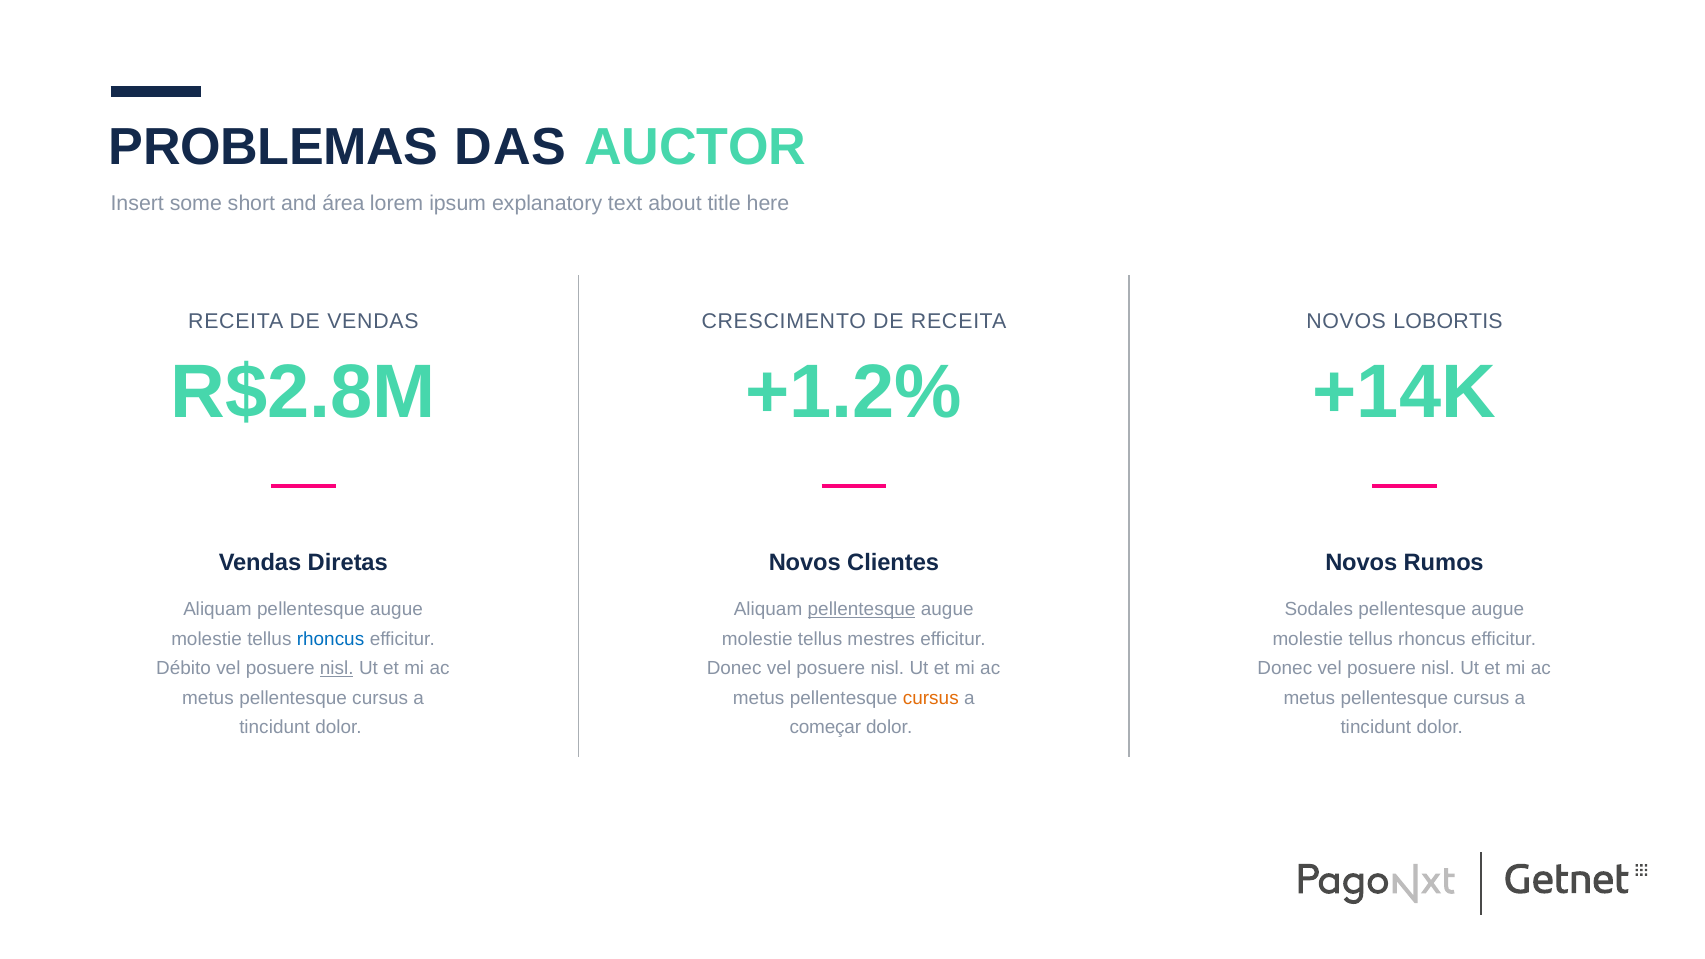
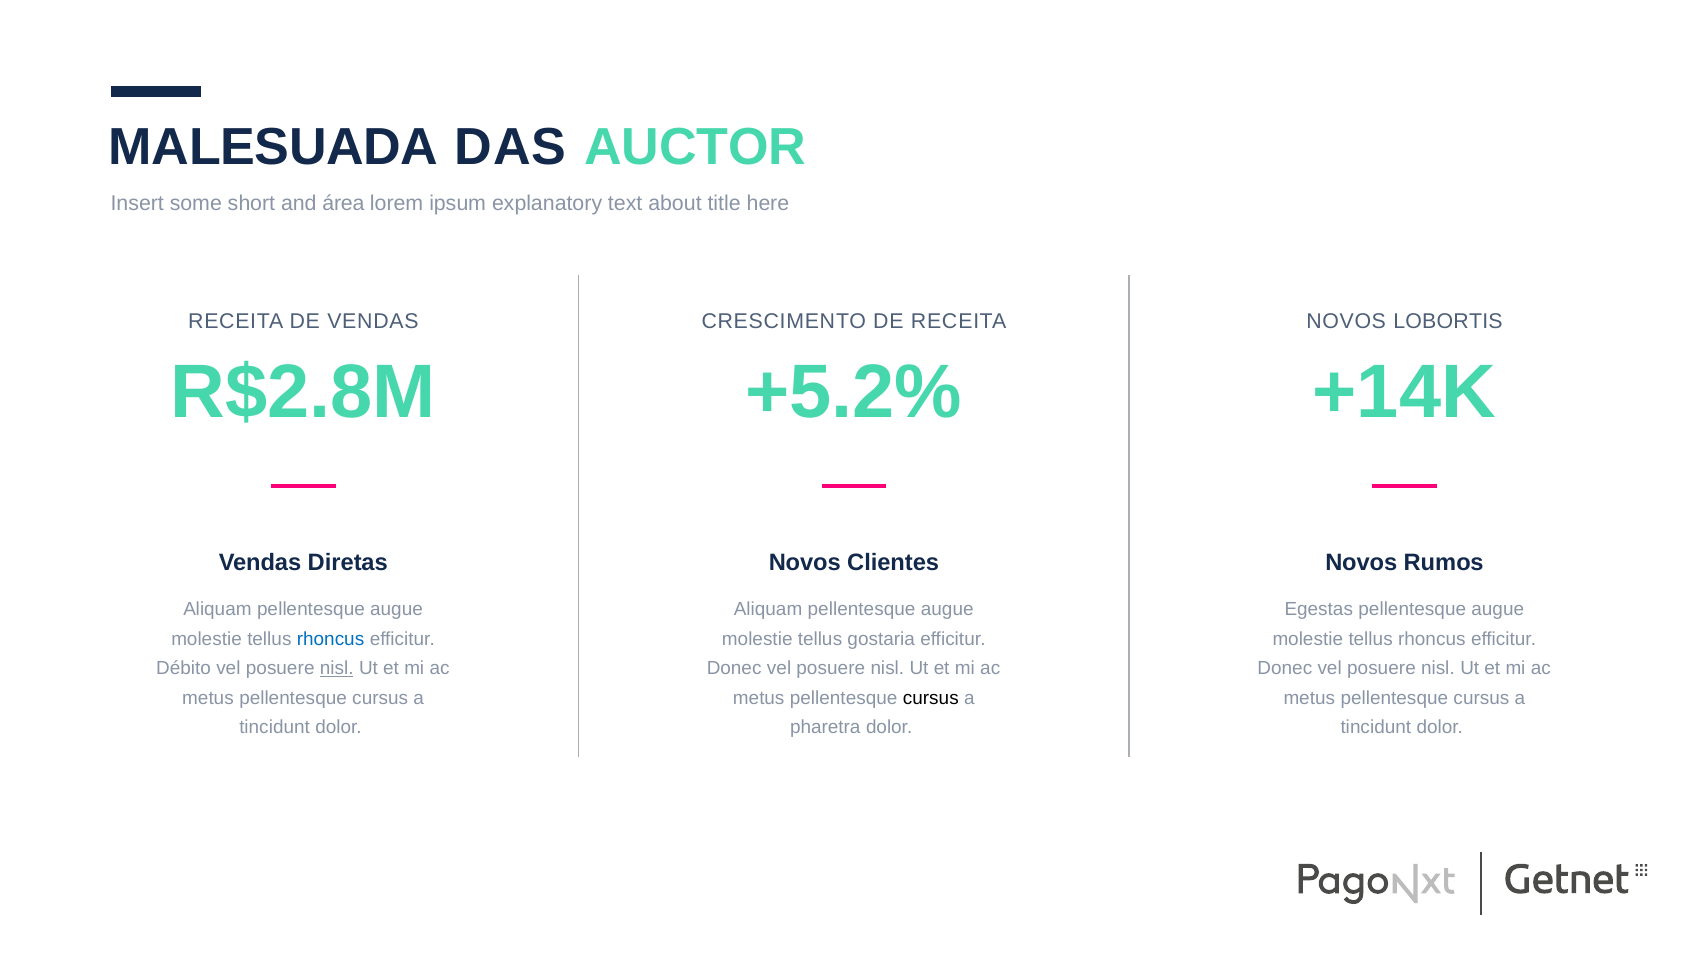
PROBLEMAS: PROBLEMAS -> MALESUADA (274, 148)
+1.2%: +1.2% -> +5.2% (854, 393)
pellentesque underline: present -> none (862, 609)
Sodales: Sodales -> Egestas (1319, 609)
mestres: mestres -> gostaria (881, 639)
cursus colour: orange -> black (931, 698)
começar: começar -> pharetra (825, 727)
